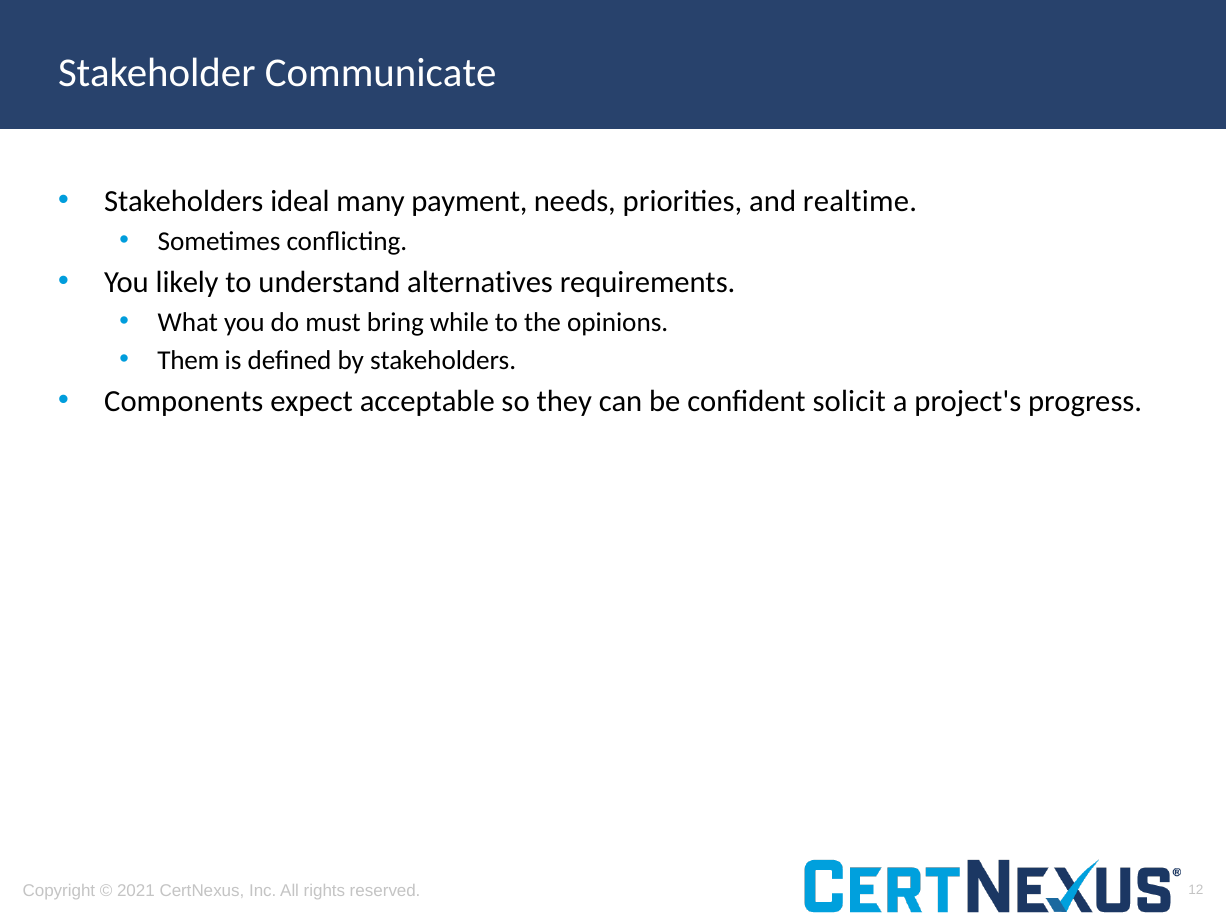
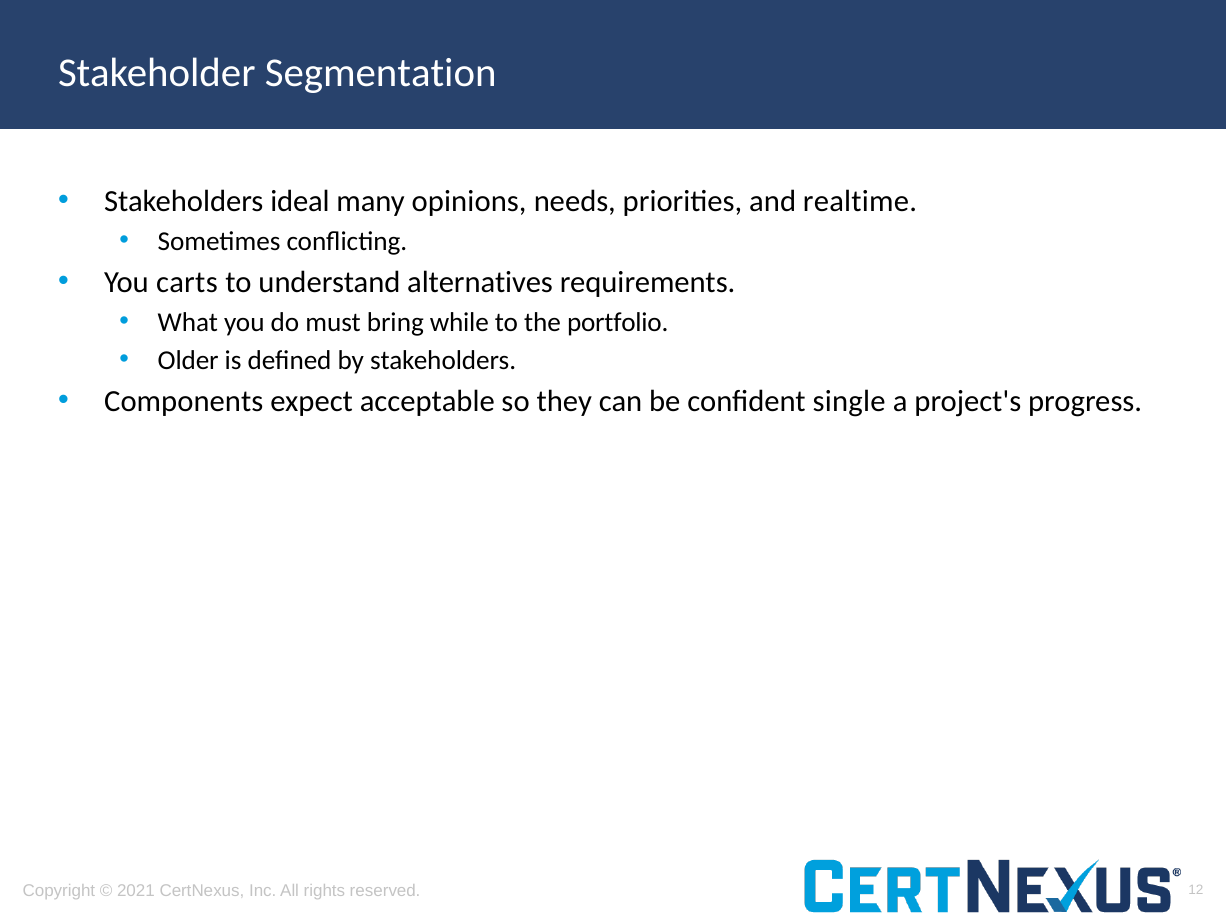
Communicate: Communicate -> Segmentation (381, 73)
payment: payment -> opinions (469, 201)
likely: likely -> carts (187, 282)
opinions: opinions -> portfolio (618, 322)
Them: Them -> Older (188, 360)
solicit: solicit -> single (849, 401)
